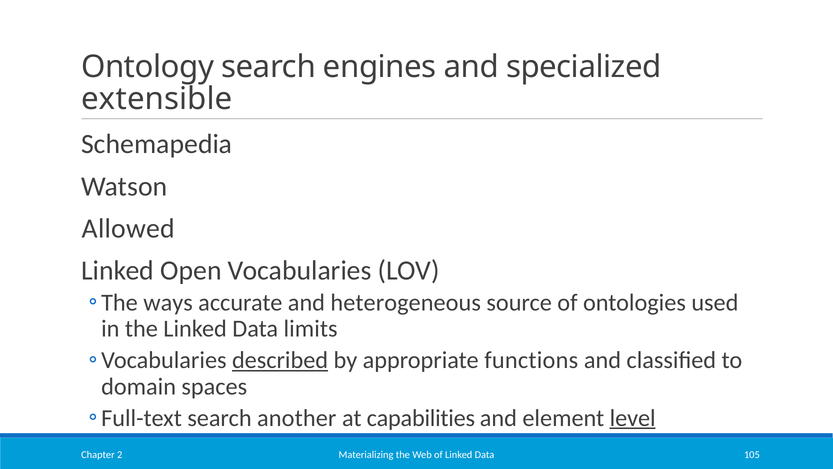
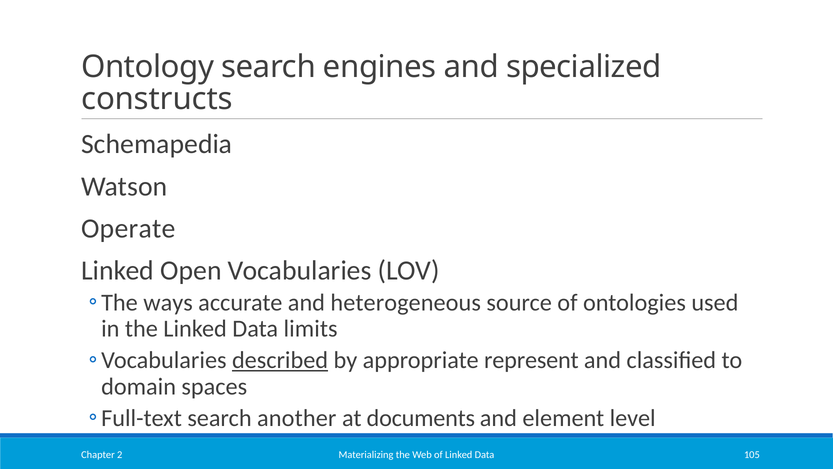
extensible: extensible -> constructs (157, 99)
Allowed: Allowed -> Operate (128, 228)
functions: functions -> represent (531, 360)
capabilities: capabilities -> documents (421, 418)
level underline: present -> none (633, 418)
